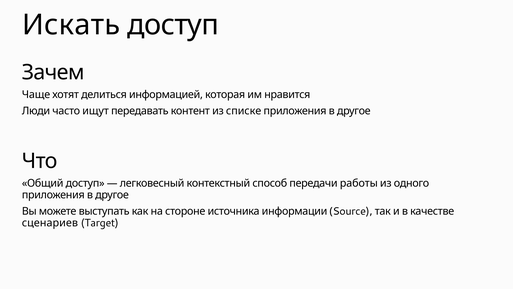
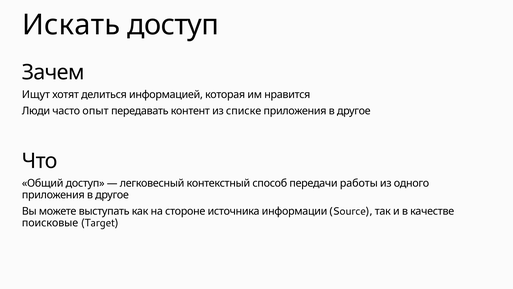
Чаще: Чаще -> Ищут (36, 95)
ищут: ищут -> опыт (95, 111)
сценариев: сценариев -> поисковые (50, 223)
